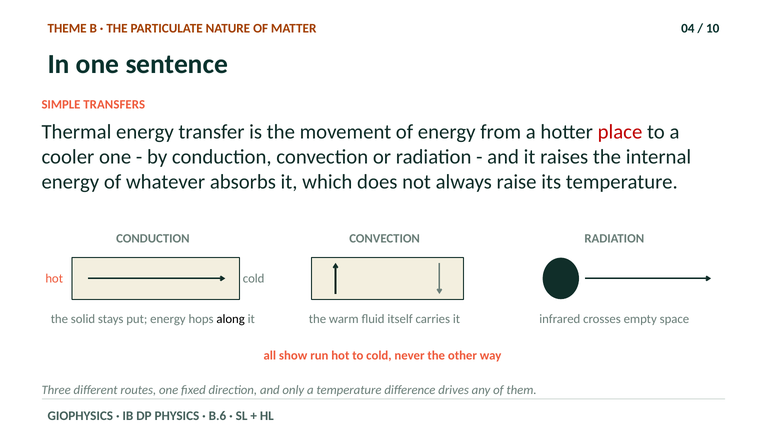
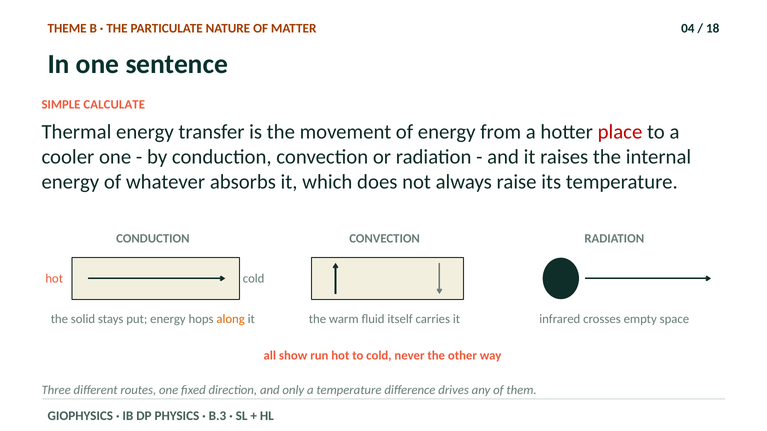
10: 10 -> 18 (713, 28)
TRANSFERS: TRANSFERS -> CALCULATE (114, 104)
along colour: black -> orange (231, 319)
B.6: B.6 -> B.3 (217, 416)
